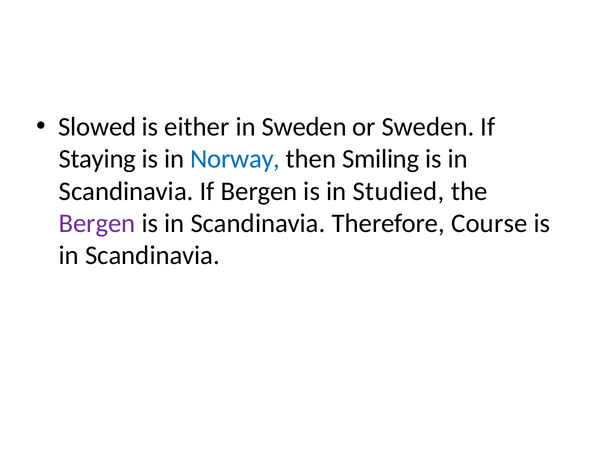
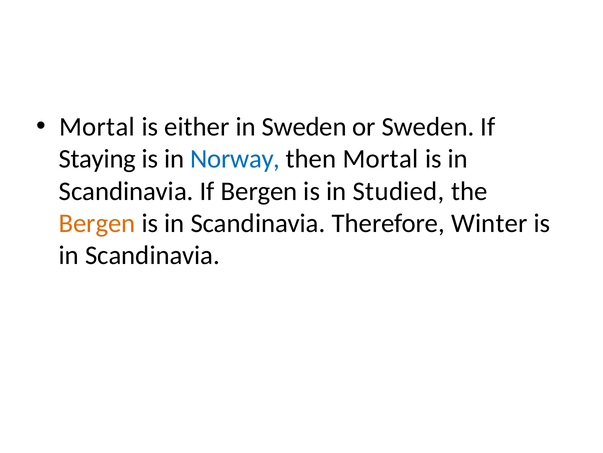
Slowed: Slowed -> Mortal (97, 126)
then Smiling: Smiling -> Mortal (380, 159)
Bergen colour: purple -> orange (97, 223)
Course: Course -> Winter (489, 223)
